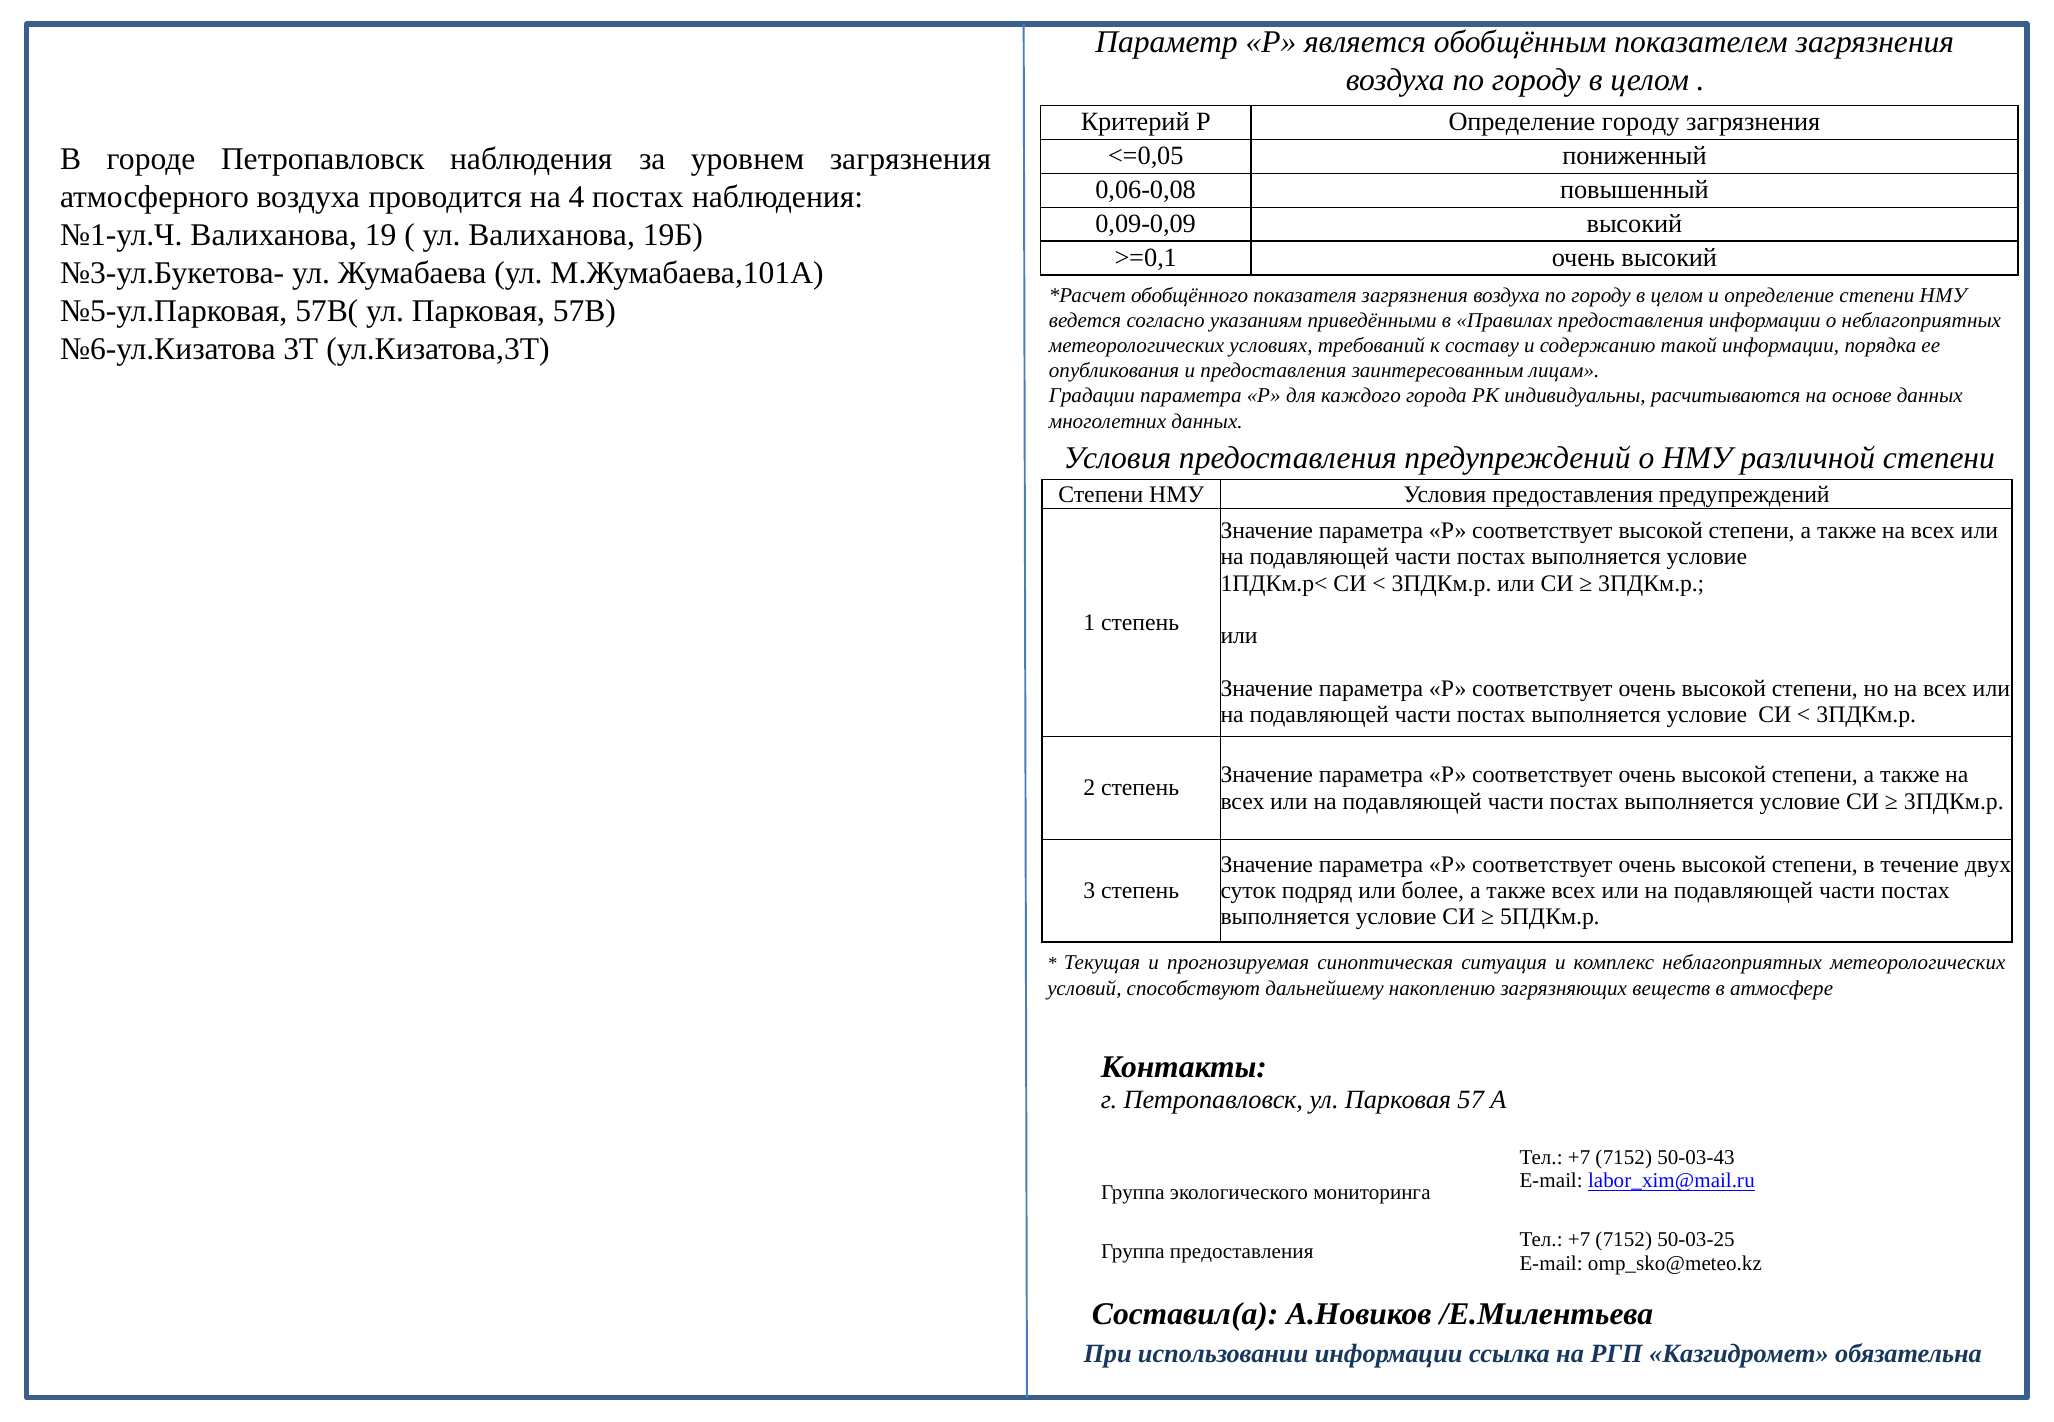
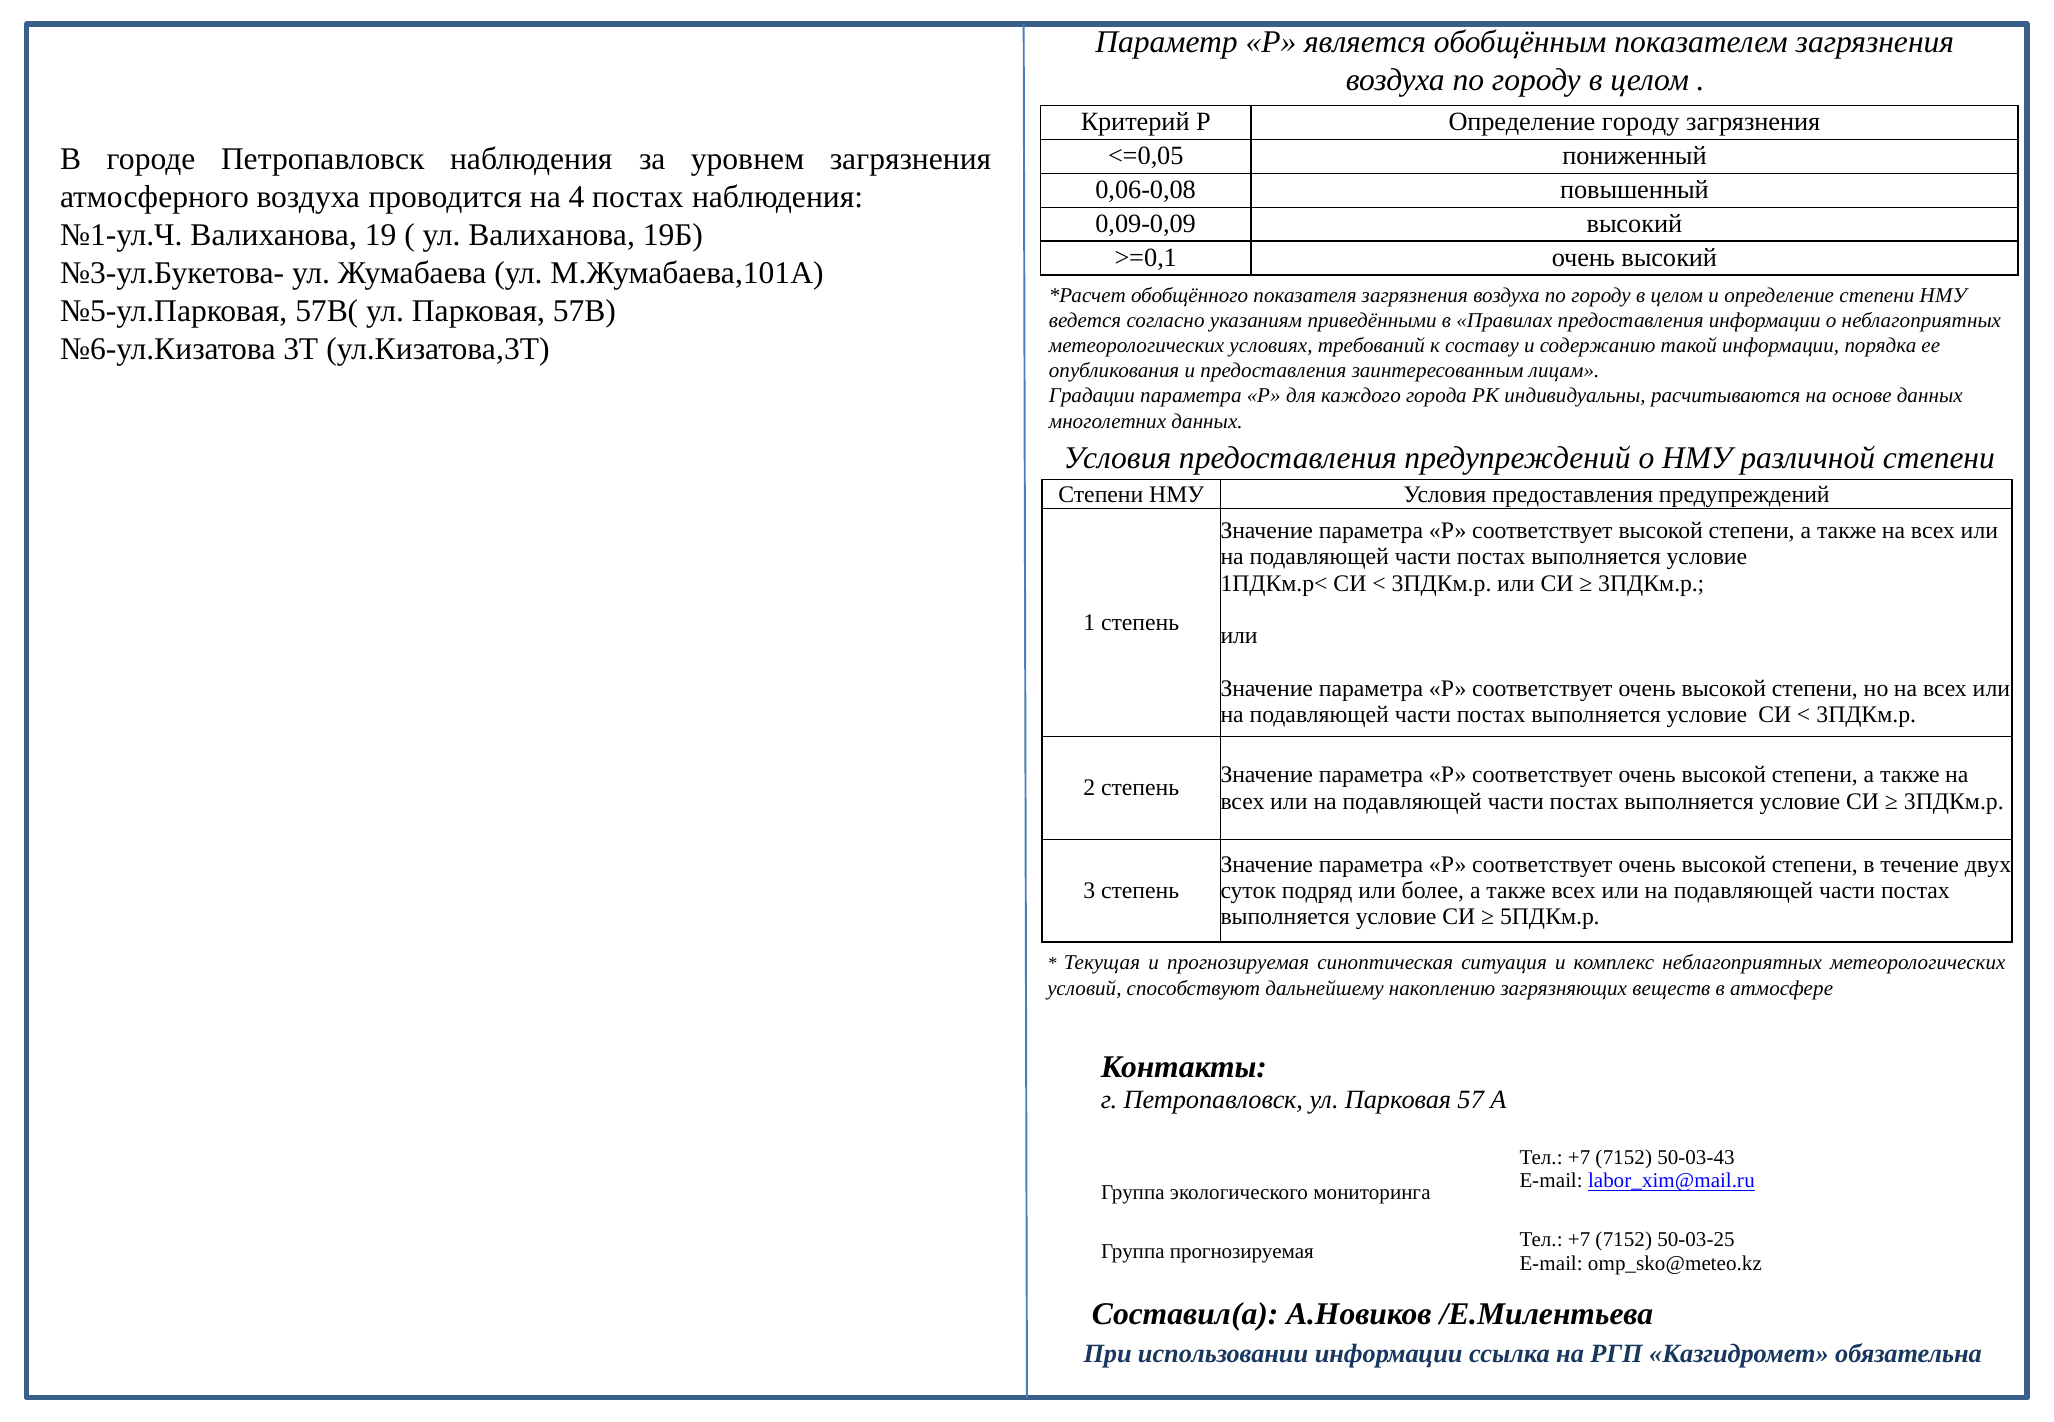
Группа предоставления: предоставления -> прогнозируемая (1242, 1251)
